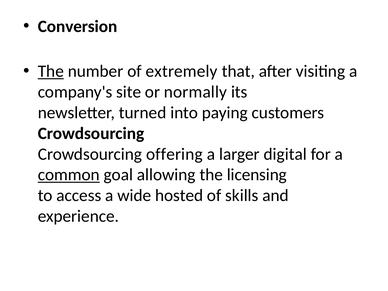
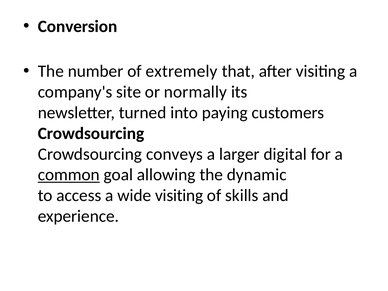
The underline: present -> none (51, 71)
offering: offering -> conveys (174, 154)
licensing: licensing -> dynamic (257, 175)
wide hosted: hosted -> visiting (179, 195)
